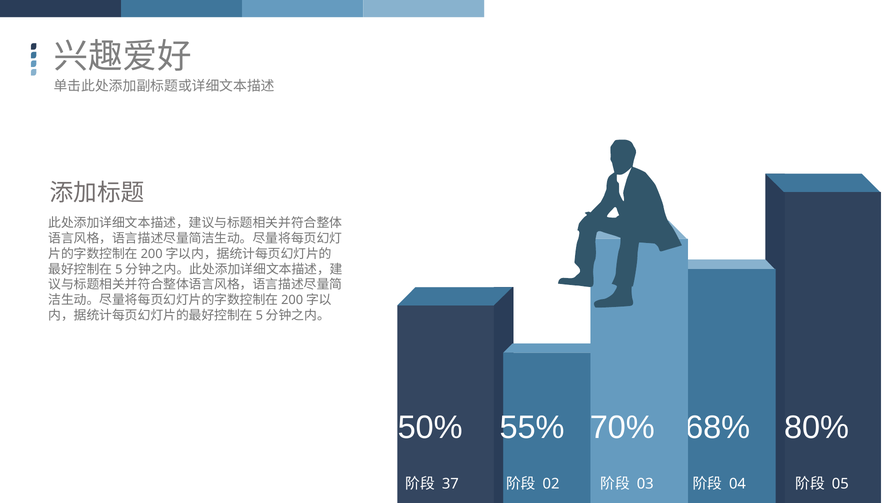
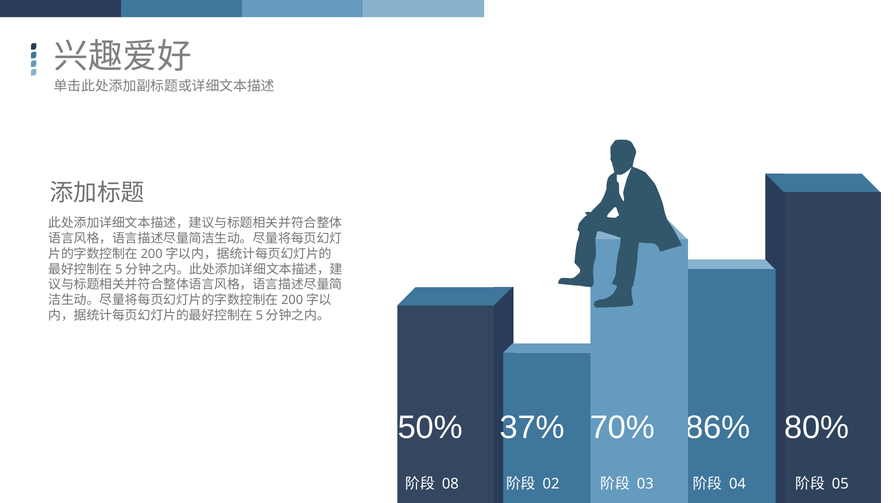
55%: 55% -> 37% (532, 427)
68%: 68% -> 86% (718, 427)
37: 37 -> 08 (450, 484)
